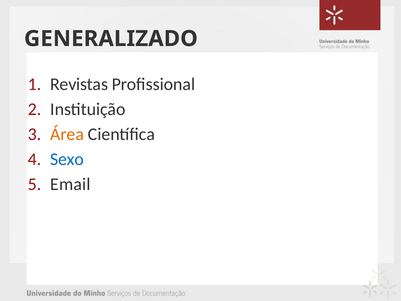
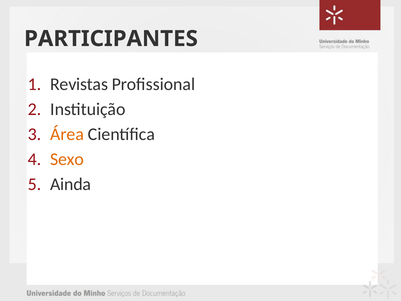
GENERALIZADO: GENERALIZADO -> PARTICIPANTES (111, 39)
Sexo colour: blue -> orange (67, 159)
Email: Email -> Ainda (71, 184)
